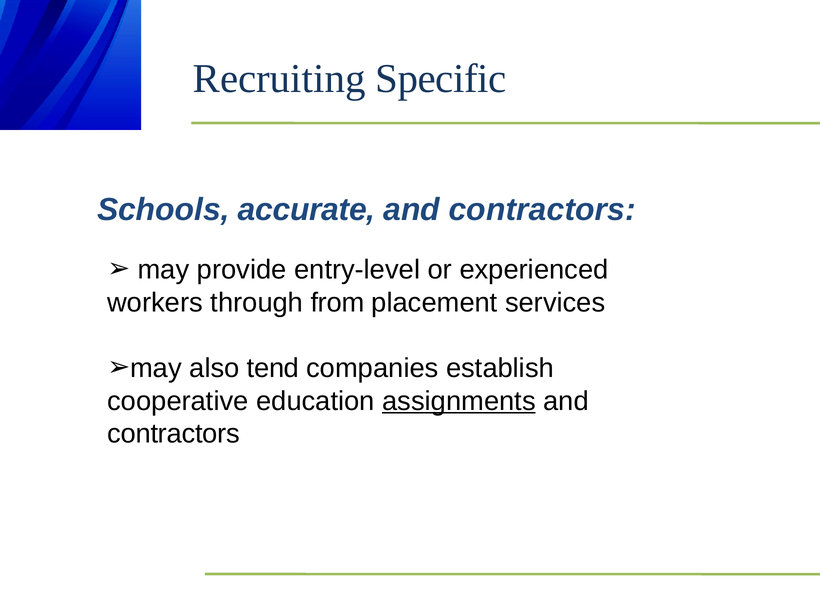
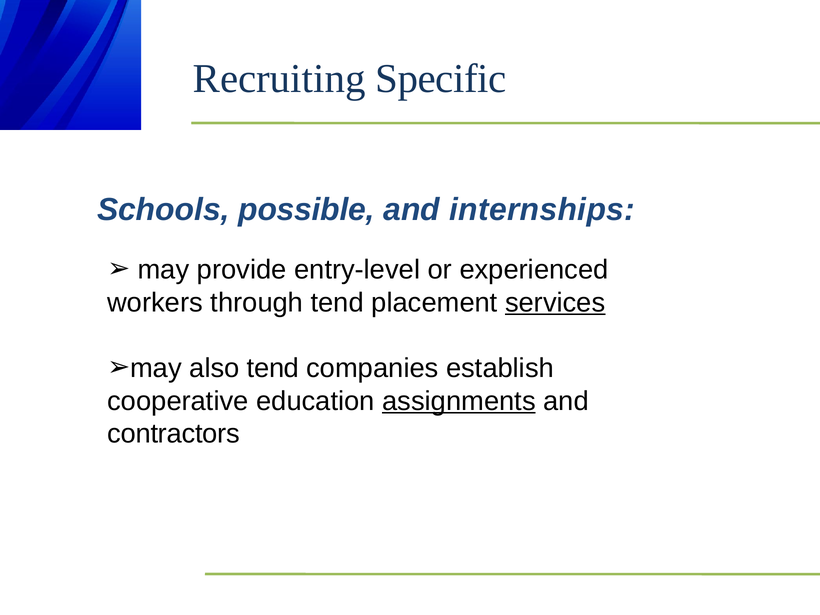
accurate: accurate -> possible (307, 210)
contractors: contractors -> internships (542, 210)
through from: from -> tend (337, 303)
services underline: none -> present (555, 303)
